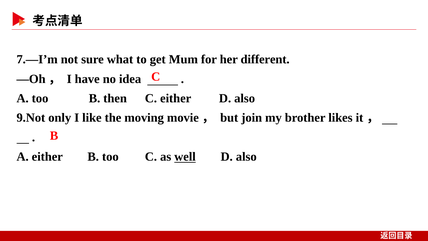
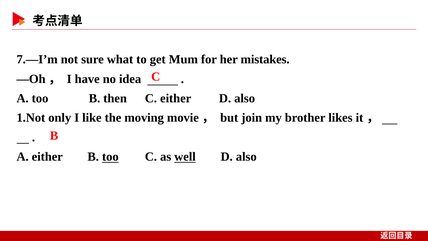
different: different -> mistakes (265, 59)
9.Not: 9.Not -> 1.Not (31, 118)
too underline: none -> present (110, 157)
